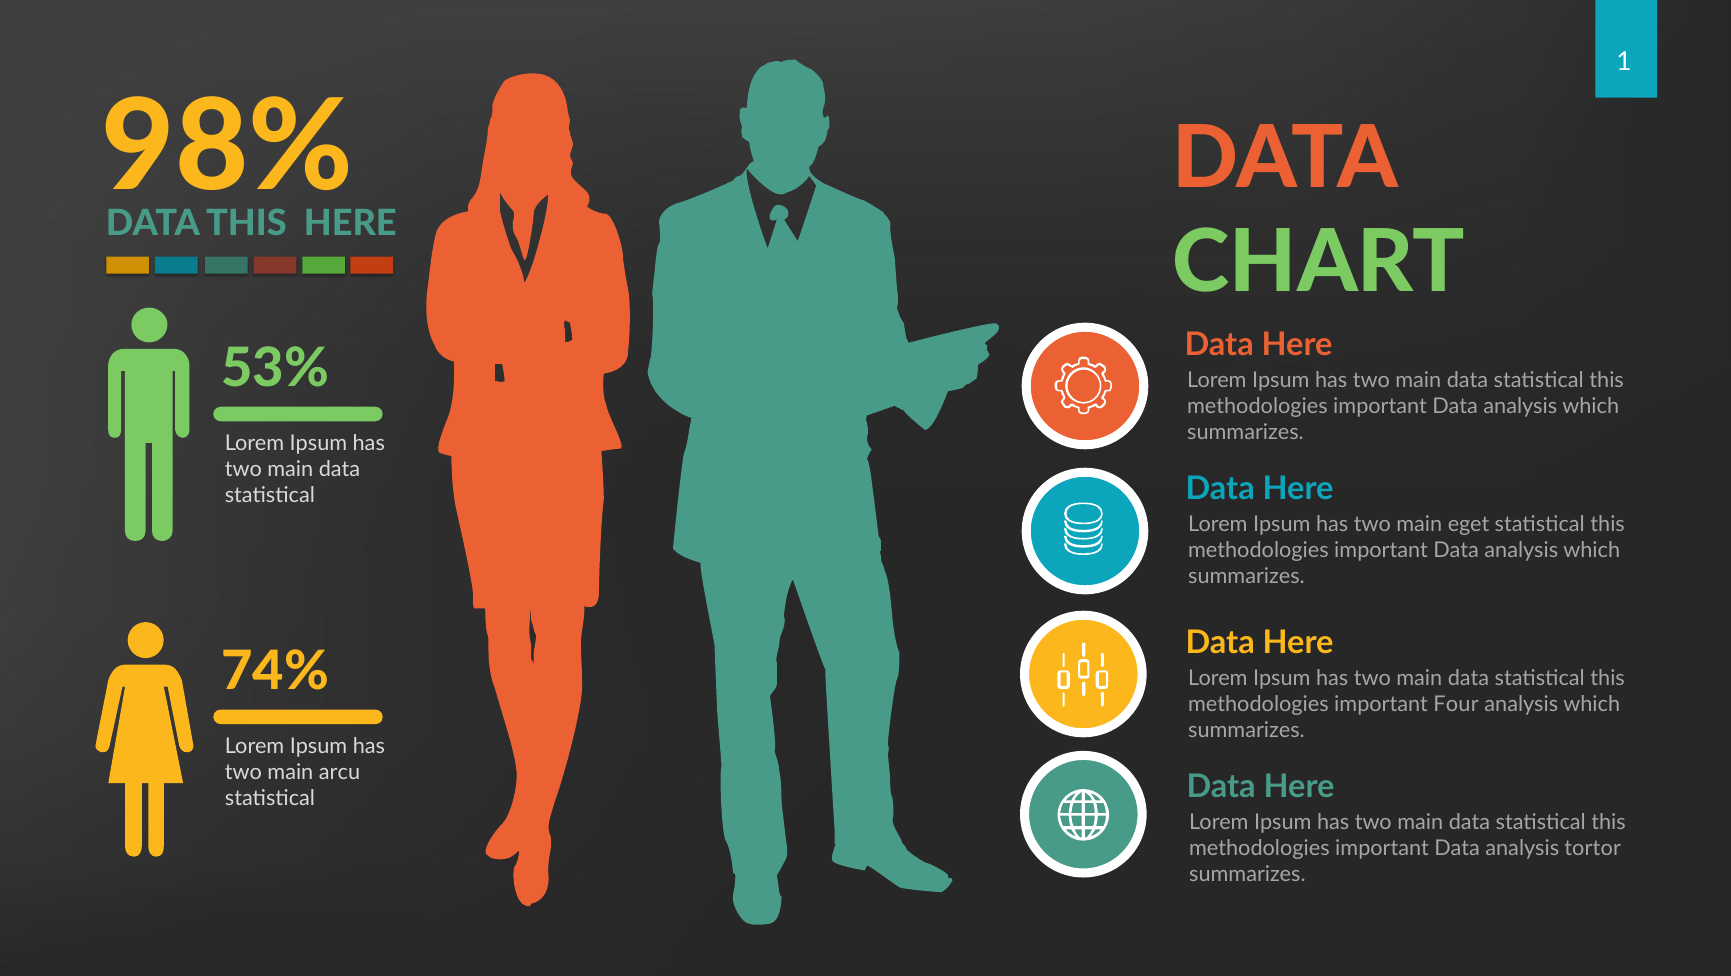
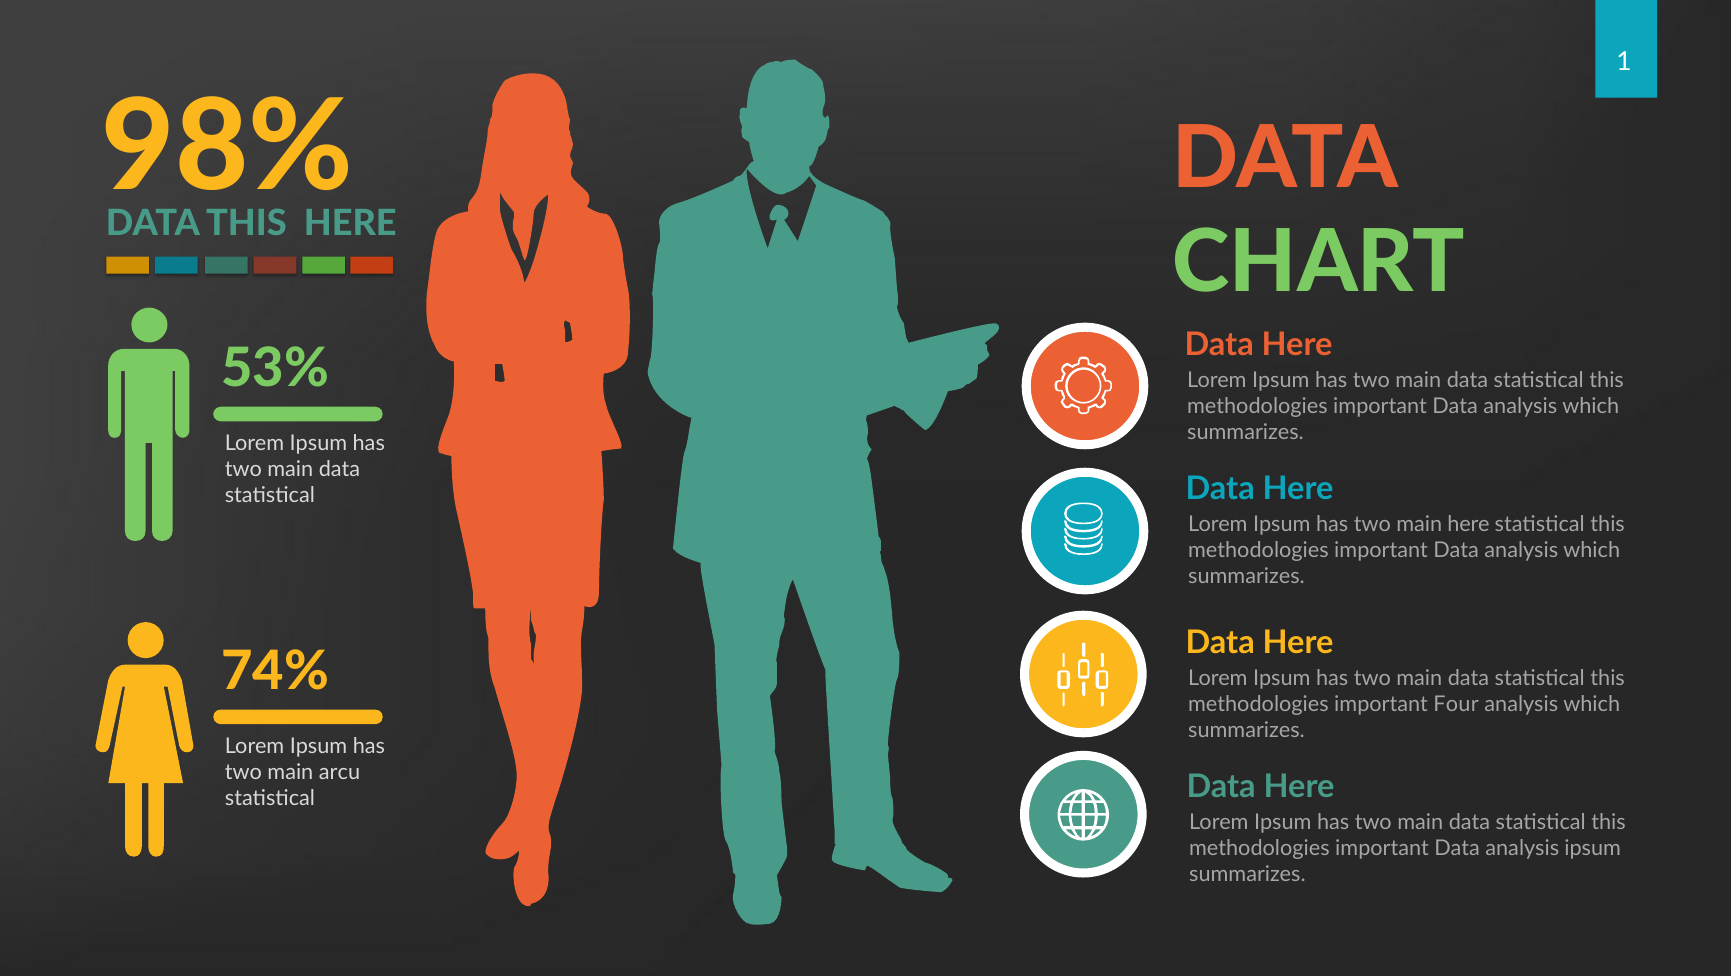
main eget: eget -> here (1469, 524)
analysis tortor: tortor -> ipsum (1593, 849)
